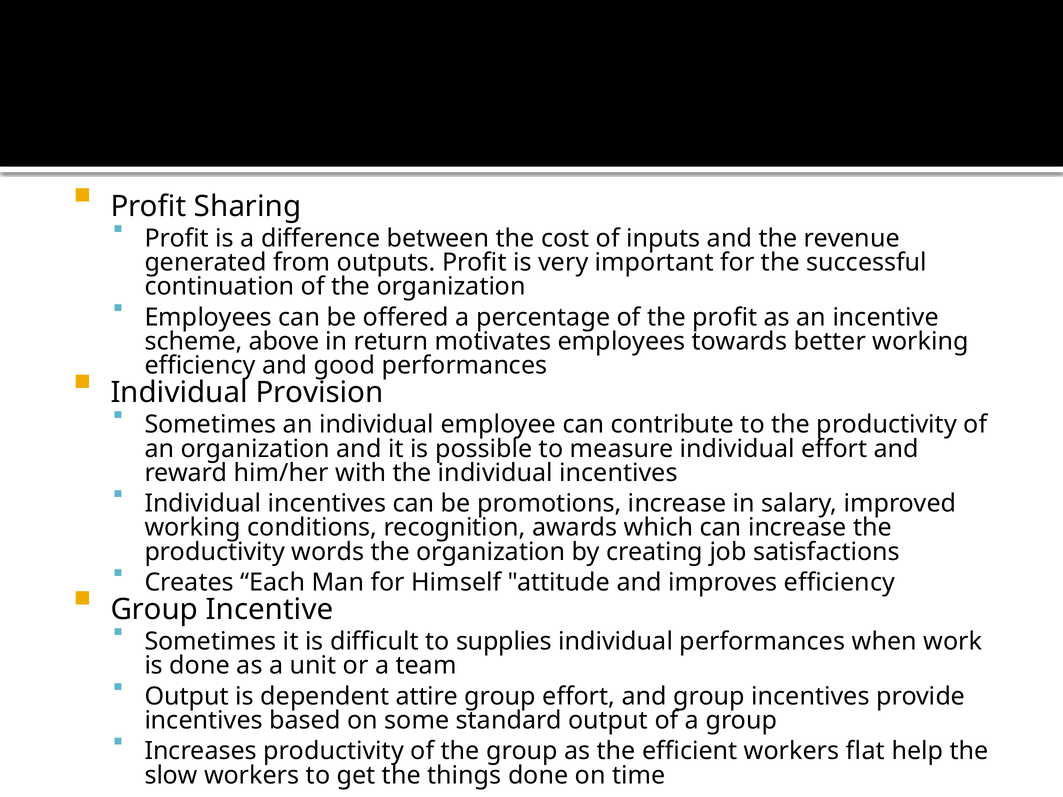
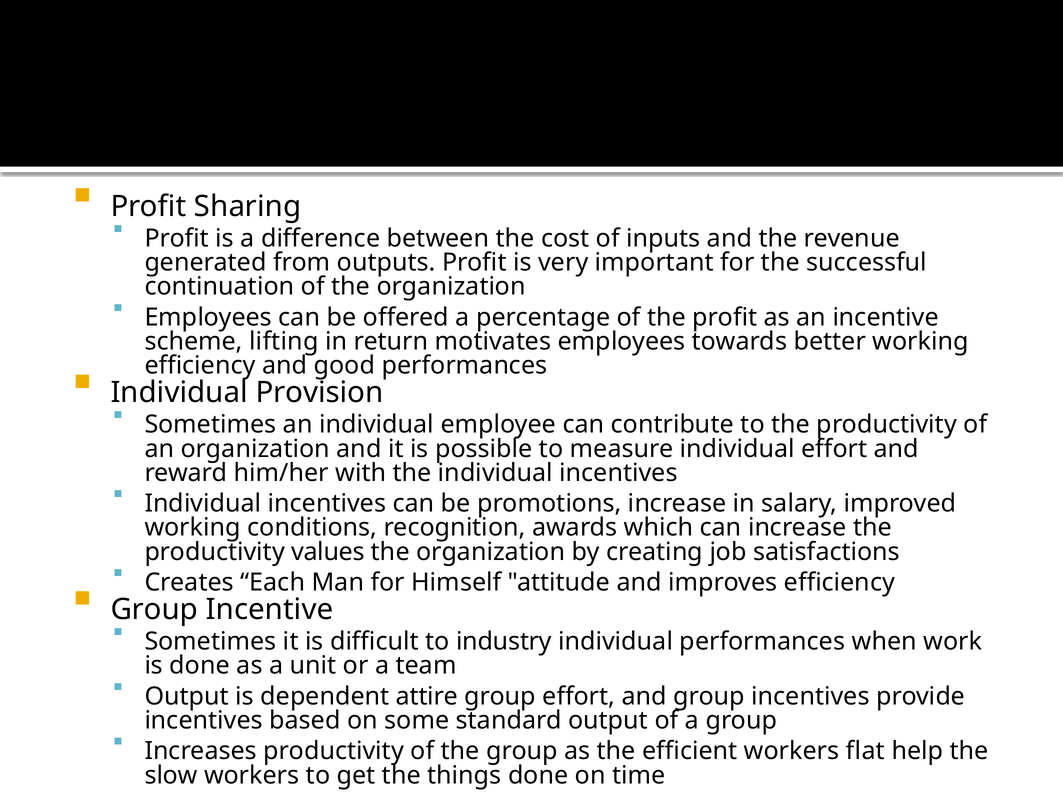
above: above -> lifting (284, 342)
words: words -> values (328, 552)
supplies: supplies -> industry (504, 642)
